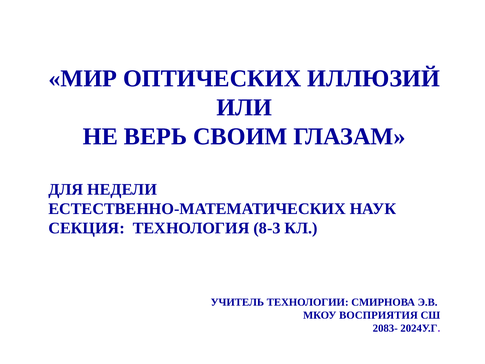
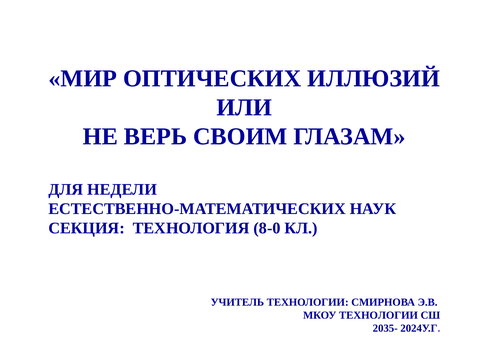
8-3: 8-3 -> 8-0 (267, 228)
МКОУ ВОСПРИЯТИЯ: ВОСПРИЯТИЯ -> ТЕХНОЛОГИИ (378, 315)
2083-: 2083- -> 2035- (385, 328)
